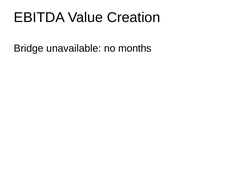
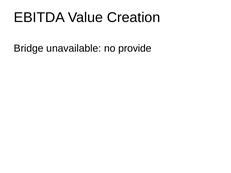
months: months -> provide (135, 48)
